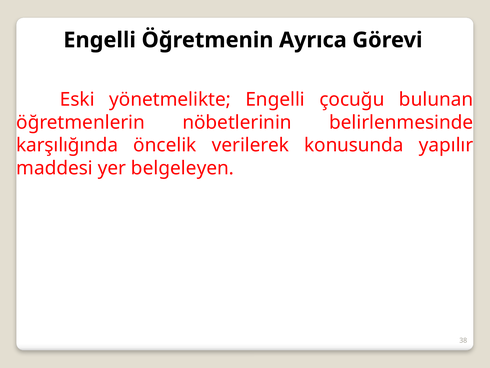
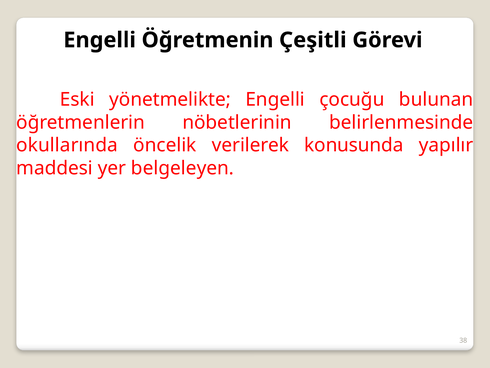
Ayrıca: Ayrıca -> Çeşitli (313, 40)
karşılığında: karşılığında -> okullarında (67, 145)
